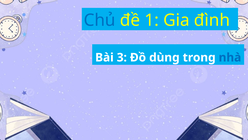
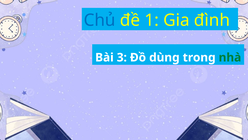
nhà colour: blue -> green (230, 57)
